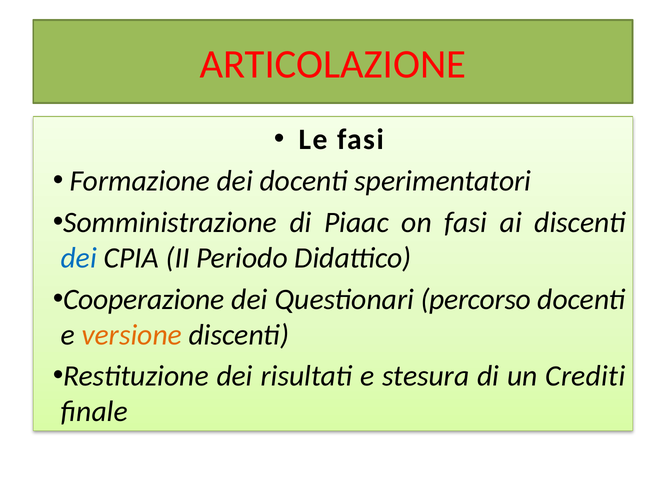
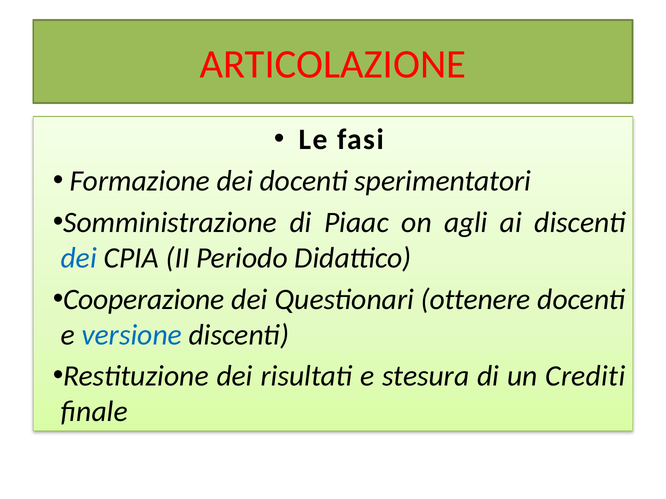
on fasi: fasi -> agli (466, 223)
percorso: percorso -> ottenere (476, 300)
versione colour: orange -> blue (132, 335)
